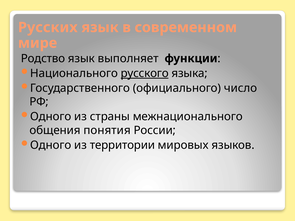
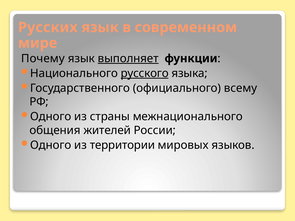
Родство: Родство -> Почему (43, 59)
выполняет underline: none -> present (128, 59)
число: число -> всему (241, 88)
понятия: понятия -> жителей (107, 130)
